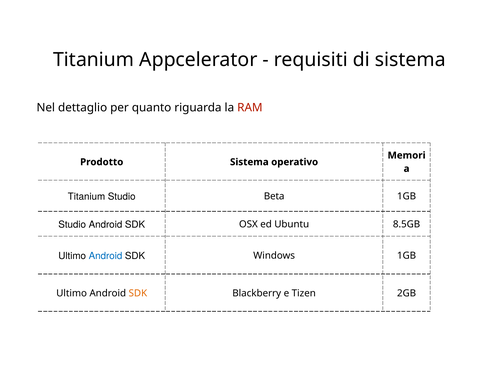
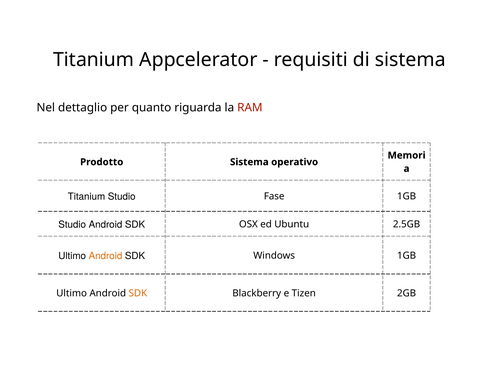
Beta: Beta -> Fase (274, 196)
8.5GB: 8.5GB -> 2.5GB (407, 224)
Android colour: blue -> orange (105, 256)
